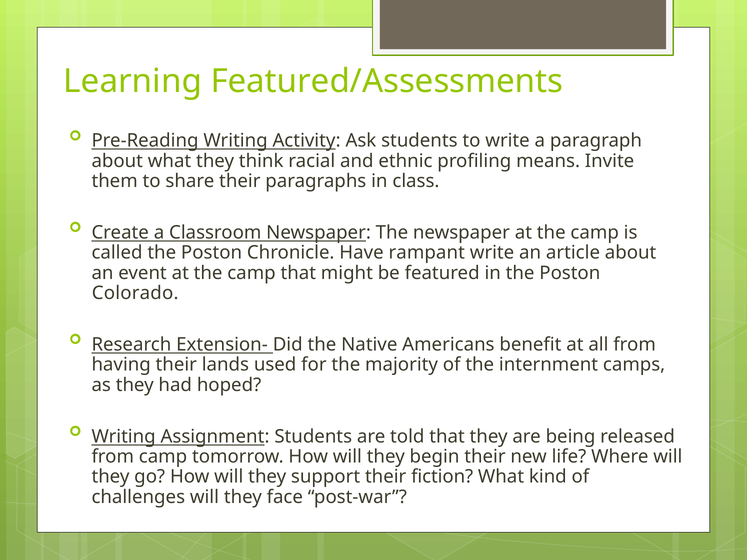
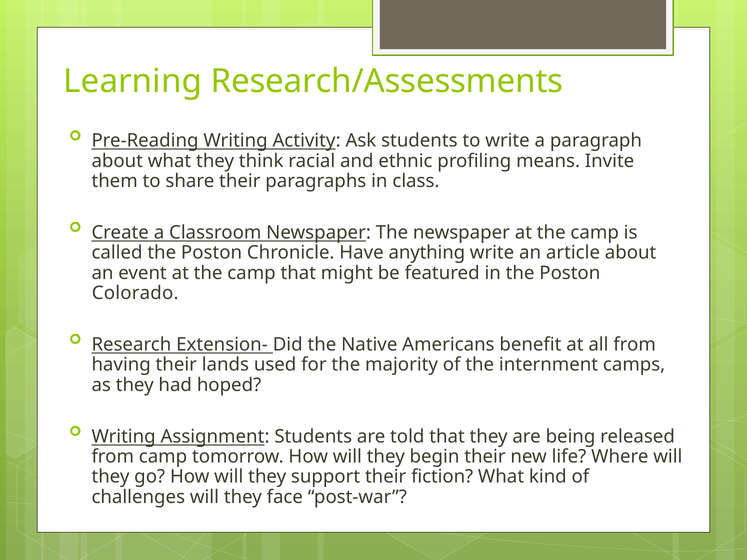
Featured/Assessments: Featured/Assessments -> Research/Assessments (387, 81)
rampant: rampant -> anything (427, 253)
